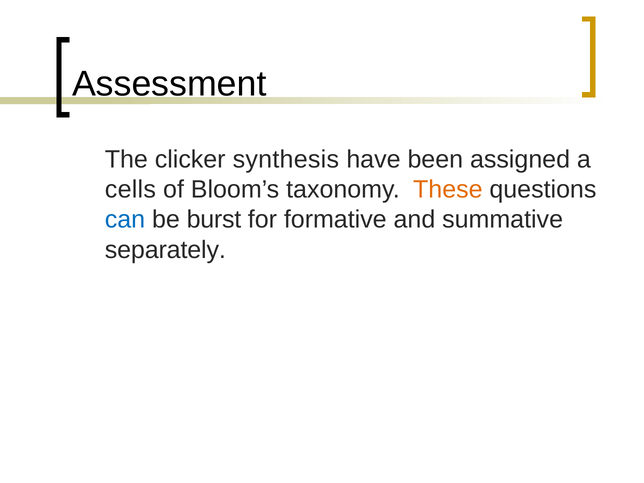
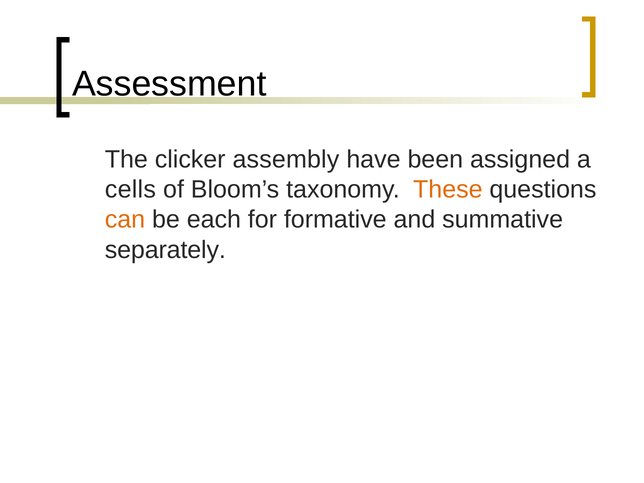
synthesis: synthesis -> assembly (286, 160)
can colour: blue -> orange (125, 220)
burst: burst -> each (214, 220)
